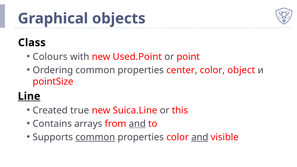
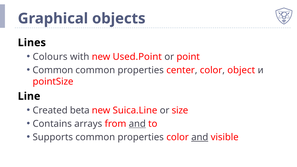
Class: Class -> Lines (32, 43)
Ordering: Ordering -> Common (53, 70)
Line underline: present -> none (29, 96)
true: true -> beta (80, 110)
this: this -> size (180, 110)
common underline: present -> none (95, 137)
